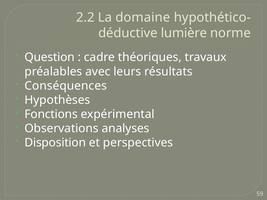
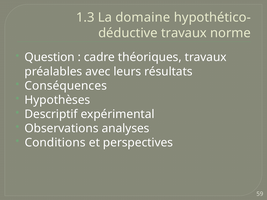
2.2: 2.2 -> 1.3 (85, 17)
lumière: lumière -> travaux (184, 33)
Fonctions: Fonctions -> Descriptif (51, 114)
Disposition: Disposition -> Conditions (55, 143)
